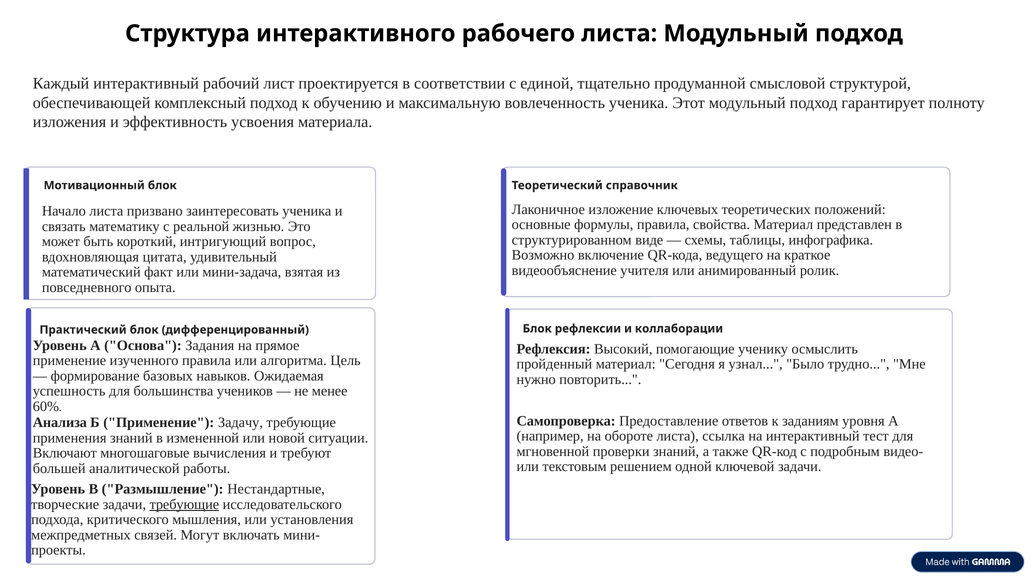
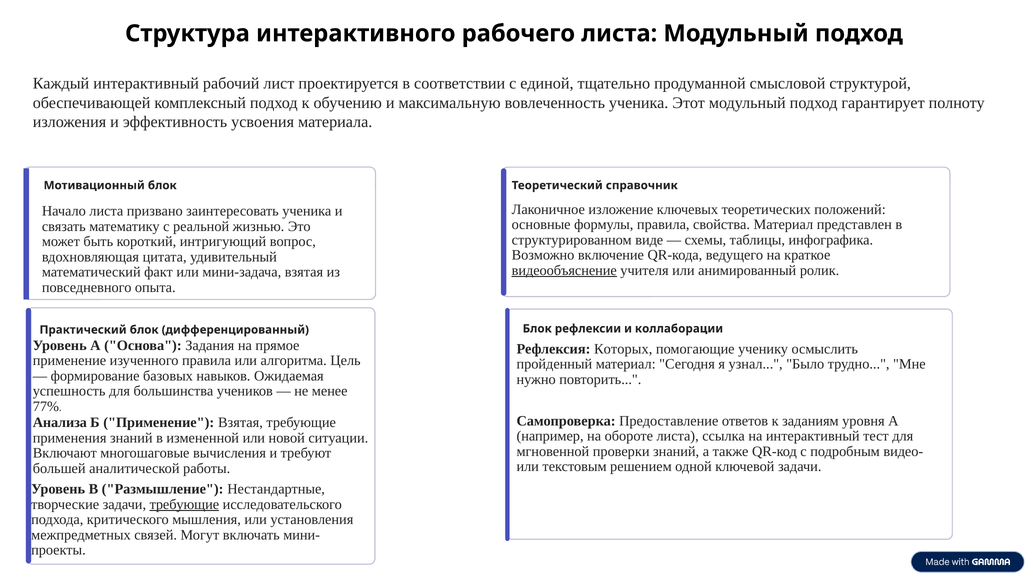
видеообъяснение underline: none -> present (564, 270)
Высокий: Высокий -> Которых (623, 349)
60%: 60% -> 77% (46, 407)
Применение Задачу: Задачу -> Взятая (240, 423)
